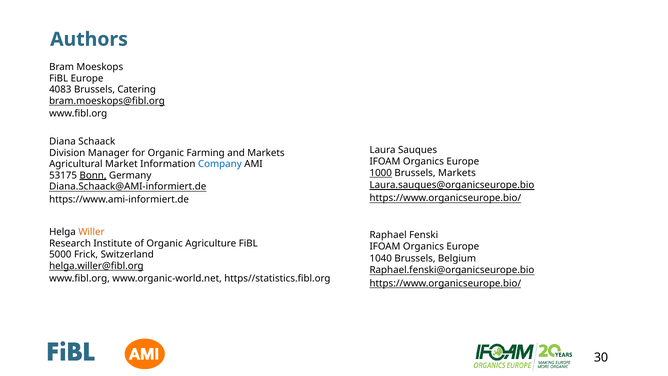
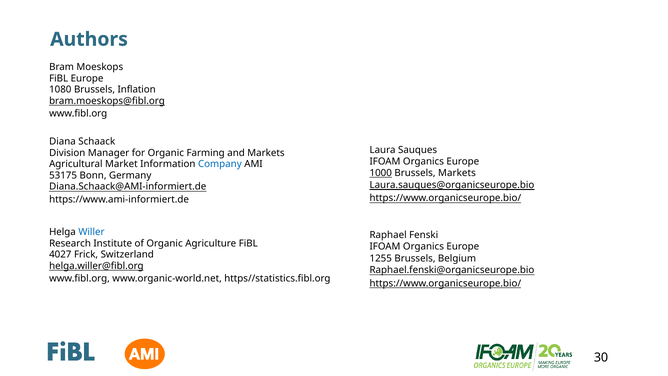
4083: 4083 -> 1080 (60, 90)
Catering: Catering -> Inflation (137, 90)
Bonn underline: present -> none (93, 175)
Willer colour: orange -> blue (91, 232)
5000: 5000 -> 4027 (60, 255)
1040: 1040 -> 1255 (381, 258)
